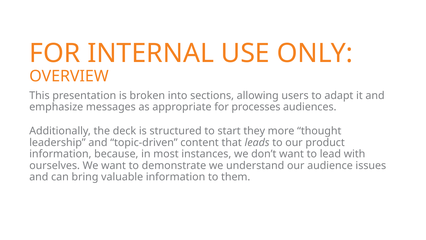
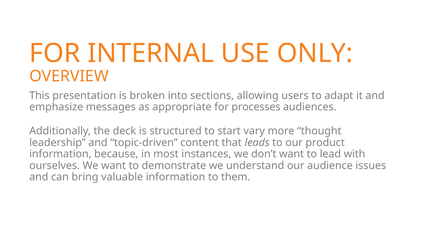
they: they -> vary (254, 131)
